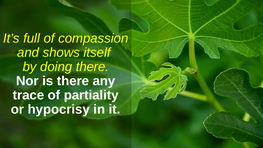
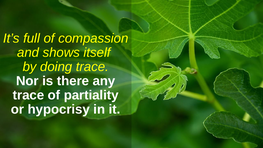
doing there: there -> trace (92, 67)
